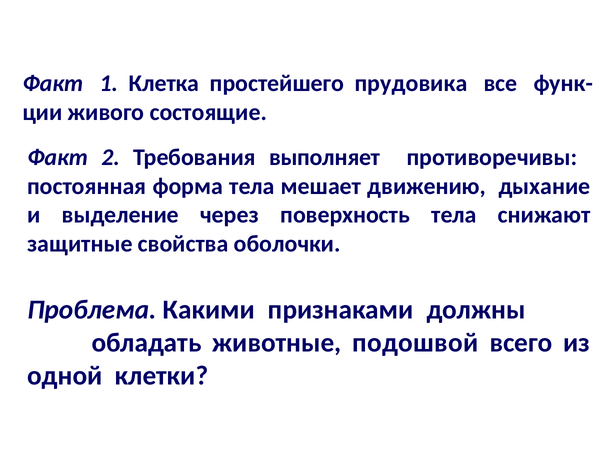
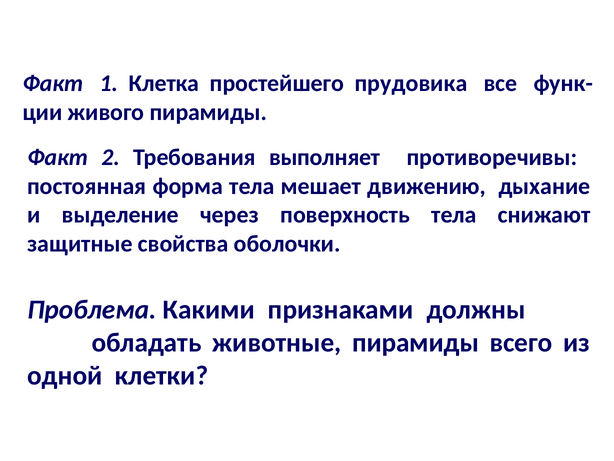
живого состоящие: состоящие -> пирамиды (208, 112)
животные подошвой: подошвой -> пирамиды (416, 342)
